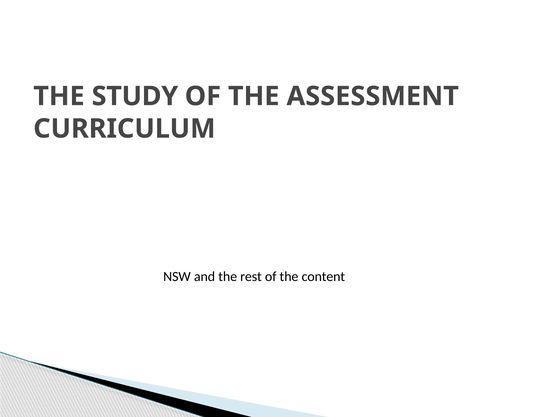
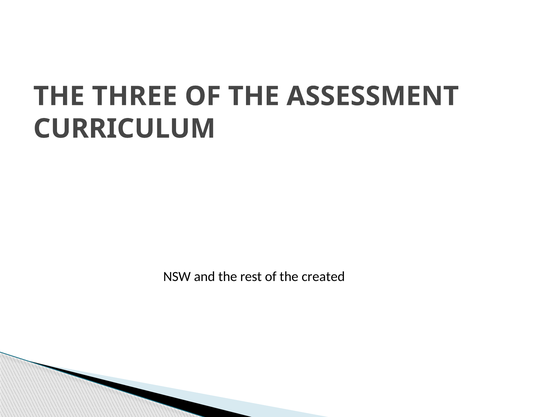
STUDY: STUDY -> THREE (135, 96)
content: content -> created (323, 277)
